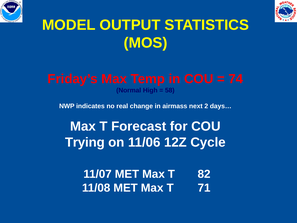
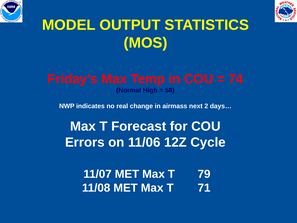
Trying: Trying -> Errors (85, 142)
82: 82 -> 79 (204, 174)
